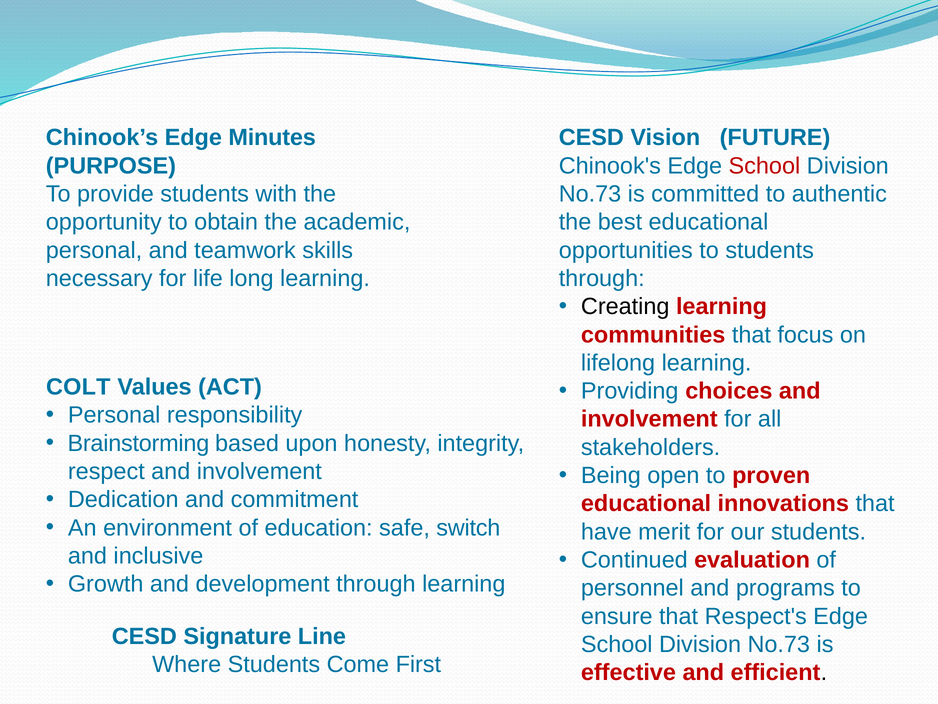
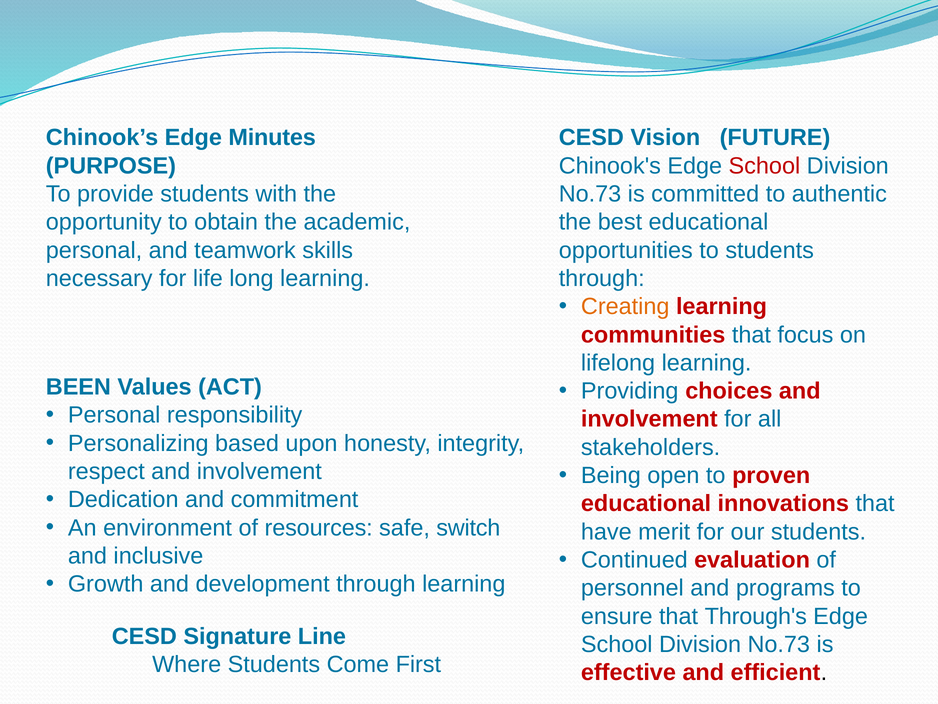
Creating colour: black -> orange (625, 306)
COLT: COLT -> BEEN (78, 387)
Brainstorming: Brainstorming -> Personalizing (138, 443)
education: education -> resources (319, 527)
Respect's: Respect's -> Through's (756, 616)
